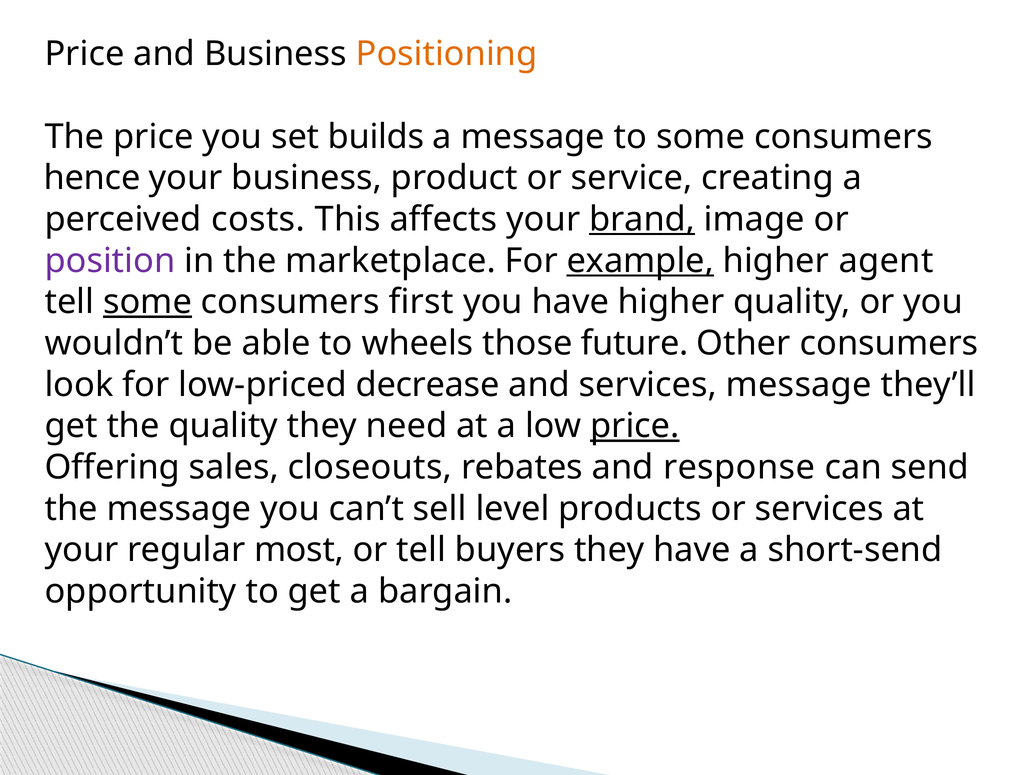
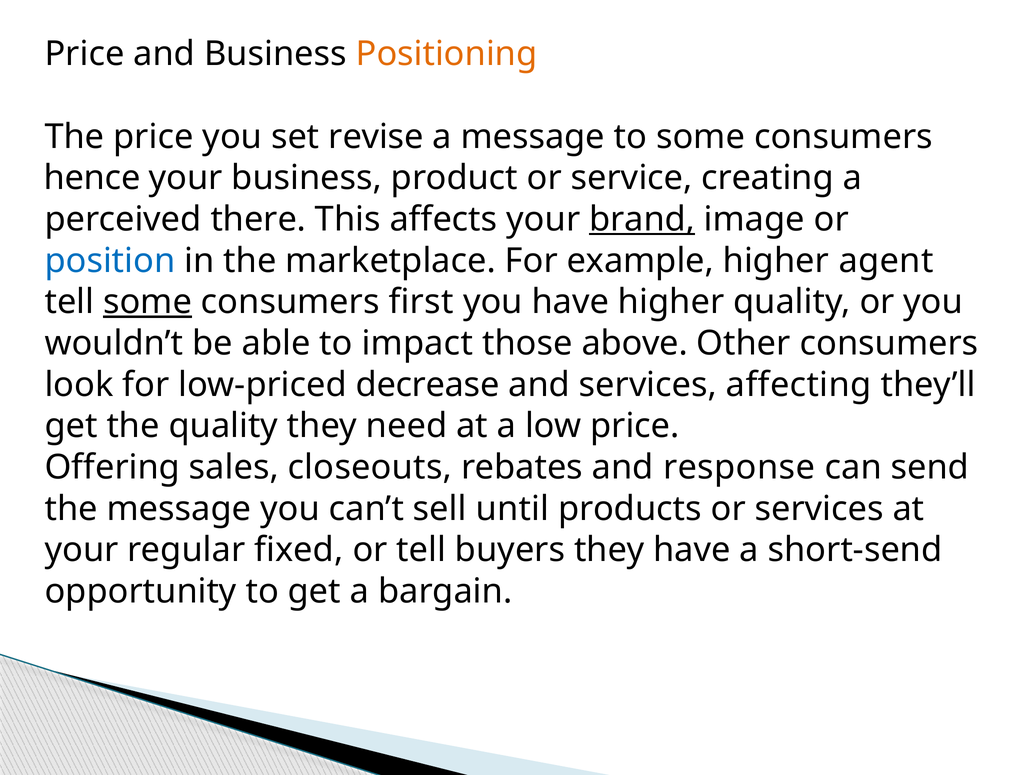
builds: builds -> revise (376, 137)
costs: costs -> there (258, 219)
position colour: purple -> blue (110, 261)
example underline: present -> none (640, 261)
wheels: wheels -> impact (417, 343)
future: future -> above (635, 343)
services message: message -> affecting (799, 385)
price underline: present -> none (635, 426)
level: level -> until (512, 508)
most: most -> fixed (299, 550)
